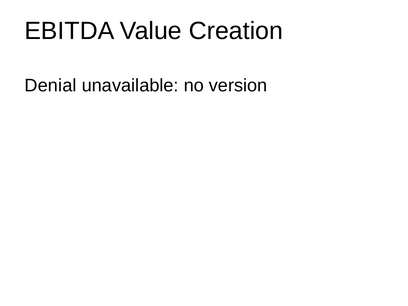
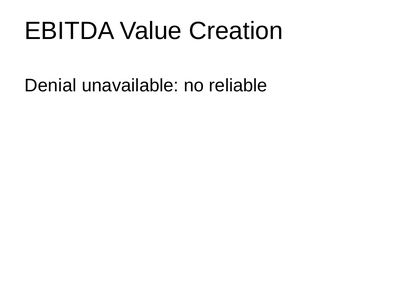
version: version -> reliable (238, 86)
